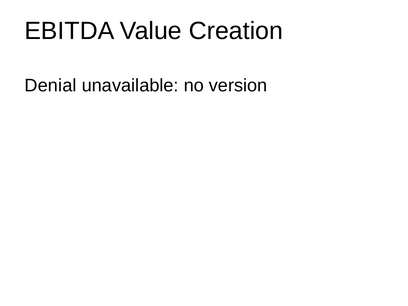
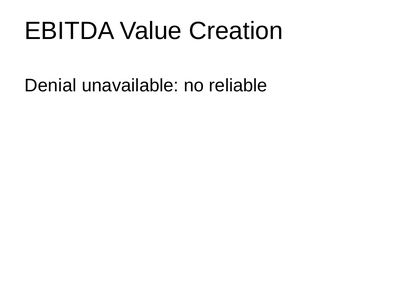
version: version -> reliable (238, 86)
